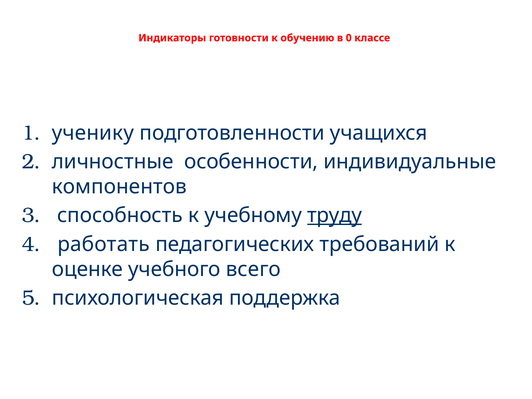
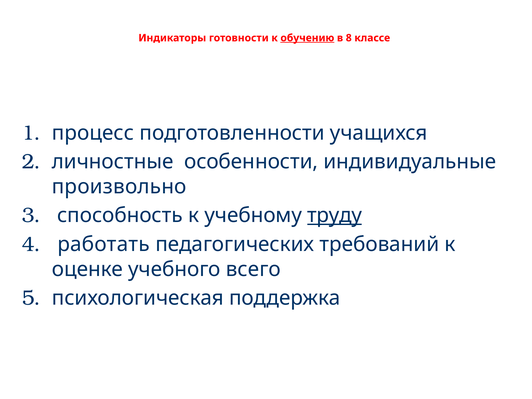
обучению underline: none -> present (307, 38)
0: 0 -> 8 (349, 38)
ученику: ученику -> процесс (93, 133)
компонентов: компонентов -> произвольно (119, 187)
